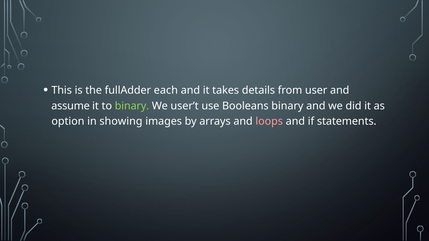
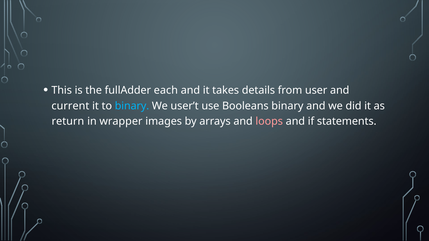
assume: assume -> current (70, 106)
binary colour: light green -> light blue (132, 106)
option: option -> return (68, 121)
showing: showing -> wrapper (121, 121)
